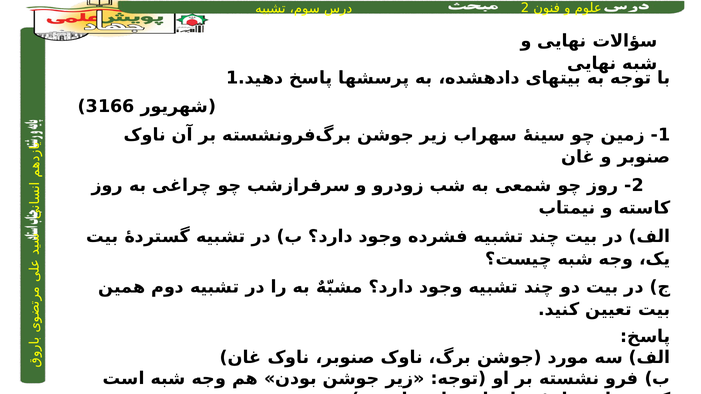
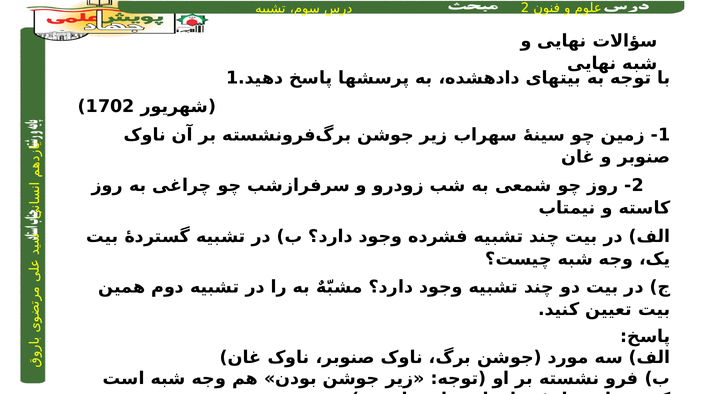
3166: 3166 -> 1702 (110, 107)
